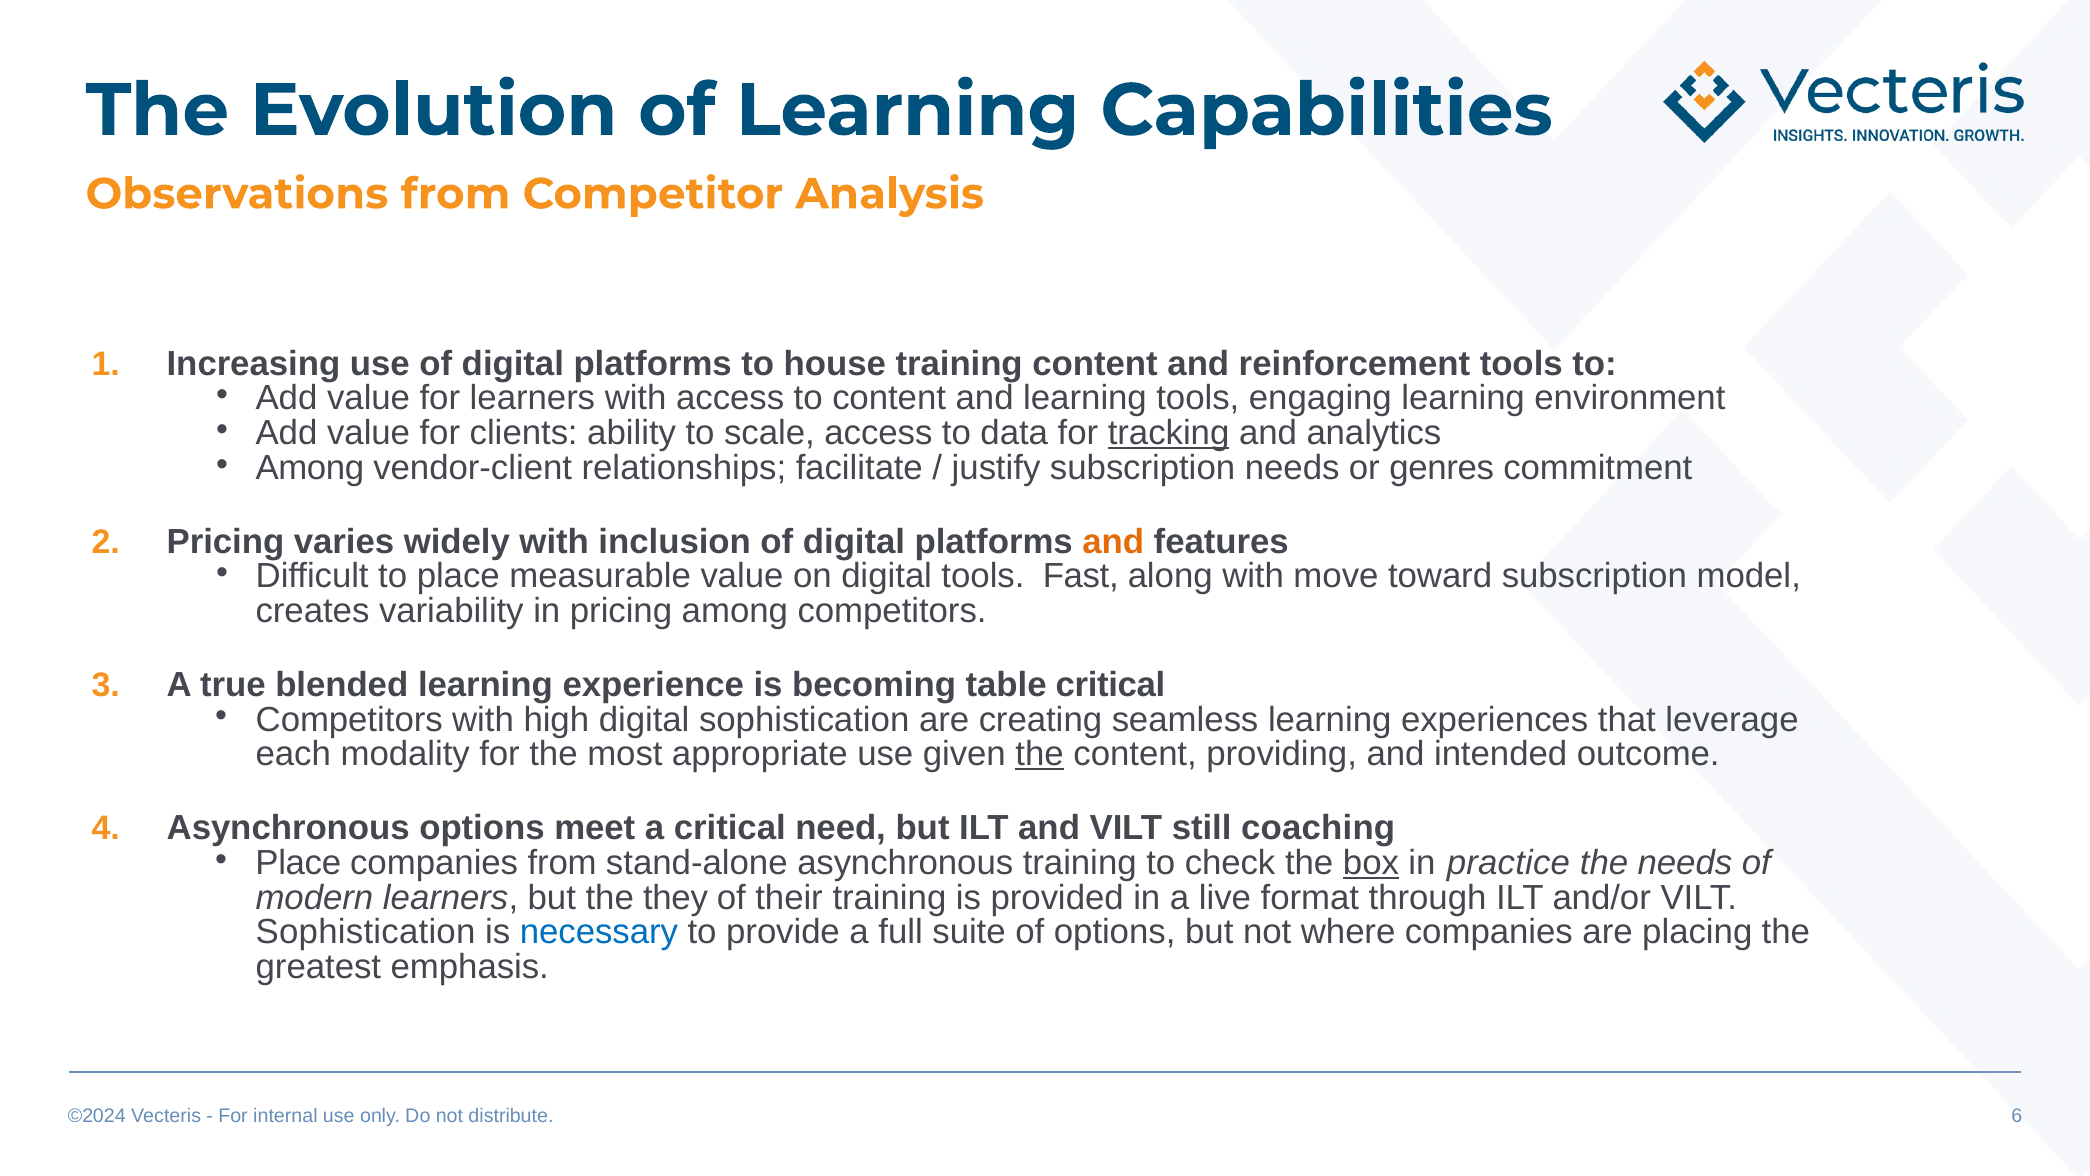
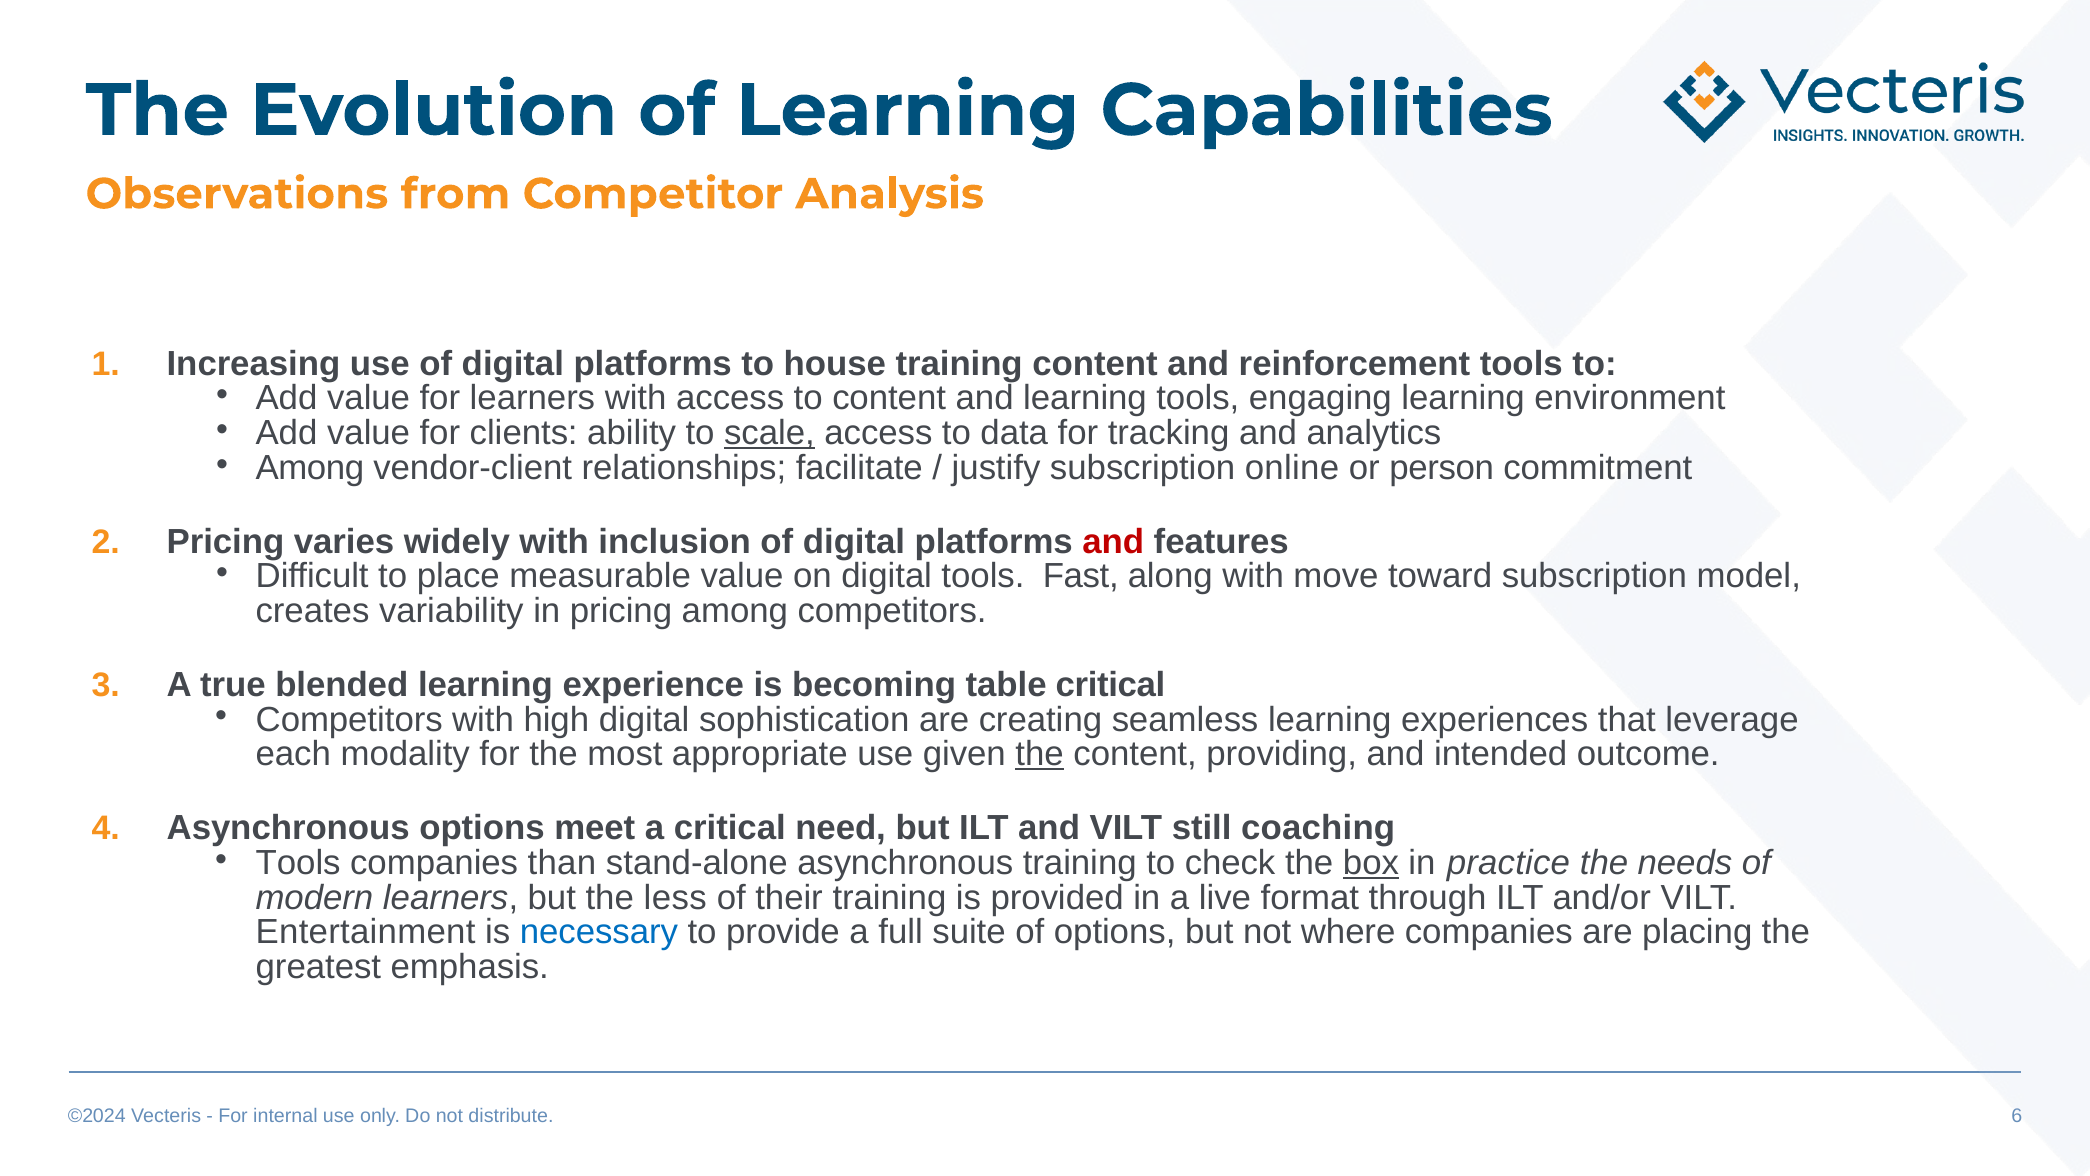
scale underline: none -> present (769, 433)
tracking underline: present -> none (1169, 433)
subscription needs: needs -> online (1292, 468)
genres: genres -> person (1442, 468)
and colour: orange -> red (1113, 541)
Place: Place -> Tools (298, 862)
companies from: from -> than (562, 862)
they: they -> less (675, 897)
Sophistication: Sophistication -> Entertainment (366, 932)
